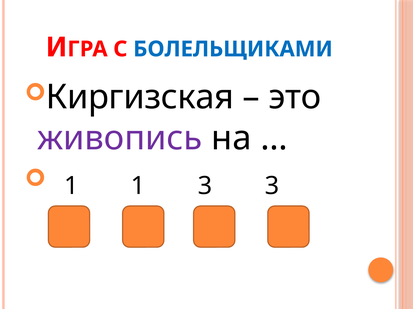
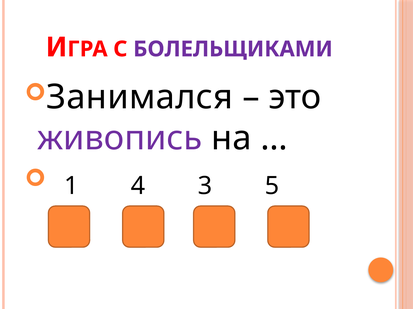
БОЛЕЛЬЩИКАМИ colour: blue -> purple (233, 49)
Киргизская: Киргизская -> Занимался (140, 97)
1 1: 1 -> 4 (138, 186)
3 3: 3 -> 5 (272, 186)
